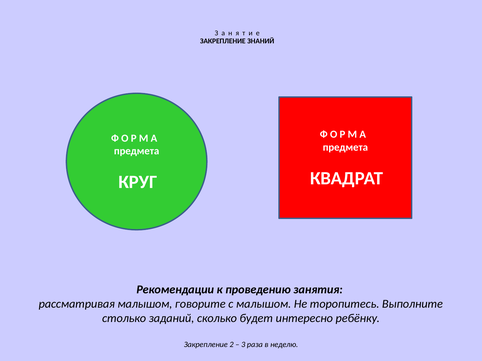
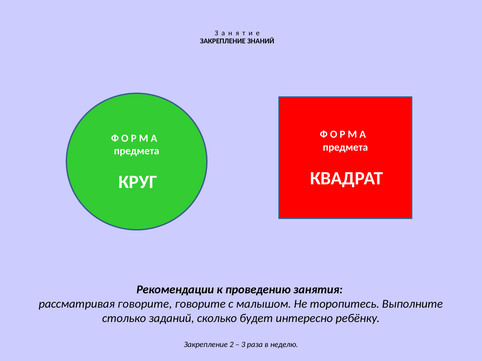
рассматривая малышом: малышом -> говорите (145, 304)
